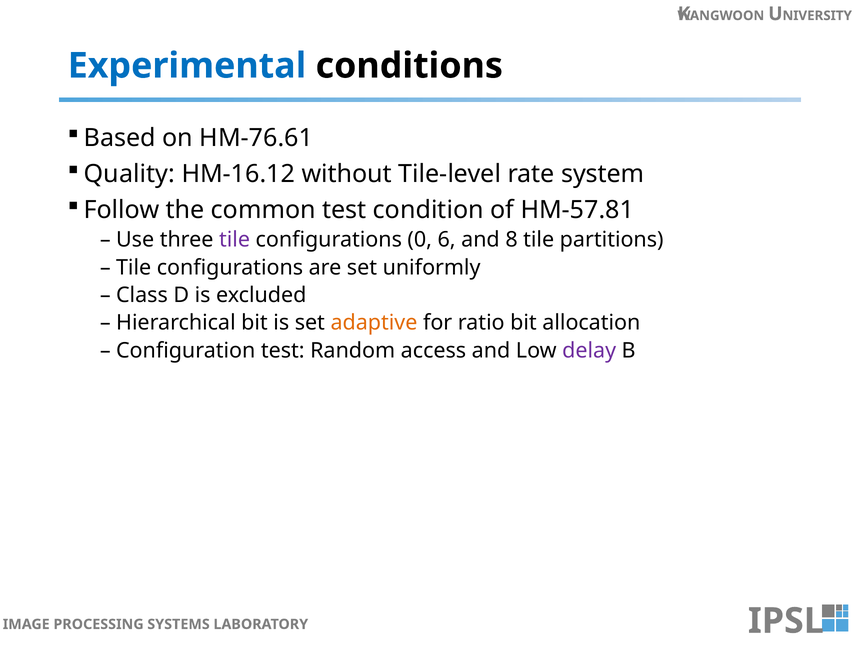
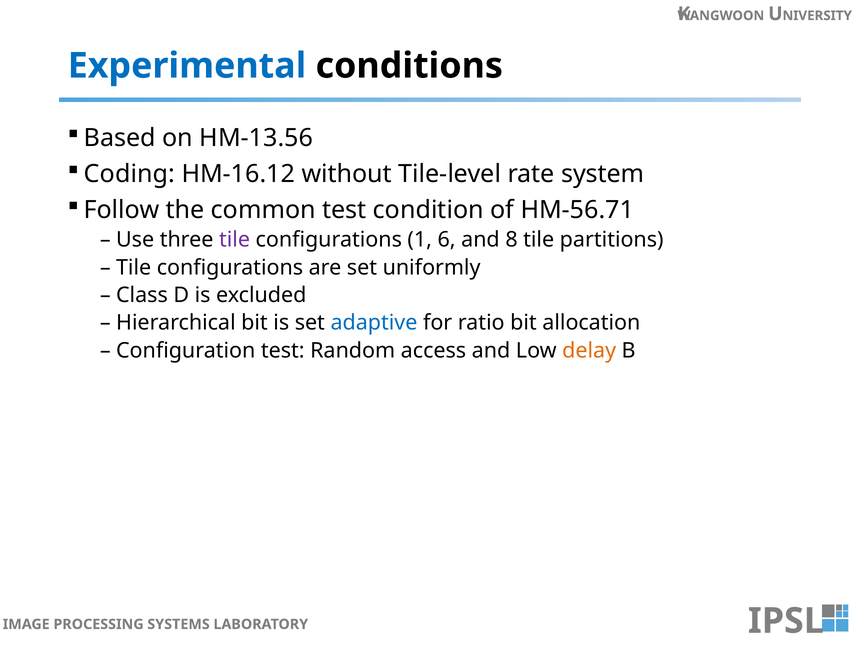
HM-76.61: HM-76.61 -> HM-13.56 (256, 138)
Quality: Quality -> Coding (129, 174)
HM-57.81: HM-57.81 -> HM-56.71 (577, 210)
0: 0 -> 1 (420, 240)
adaptive colour: orange -> blue (374, 323)
delay colour: purple -> orange (589, 351)
